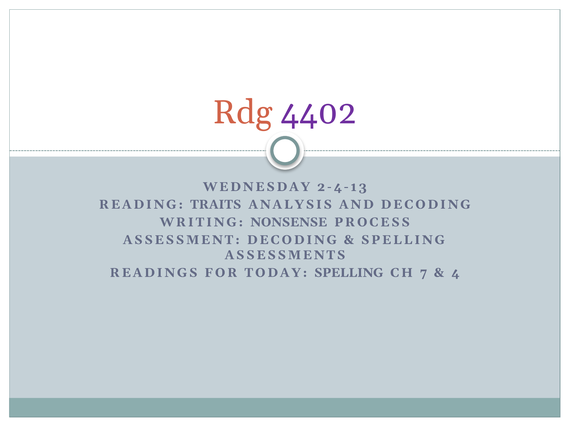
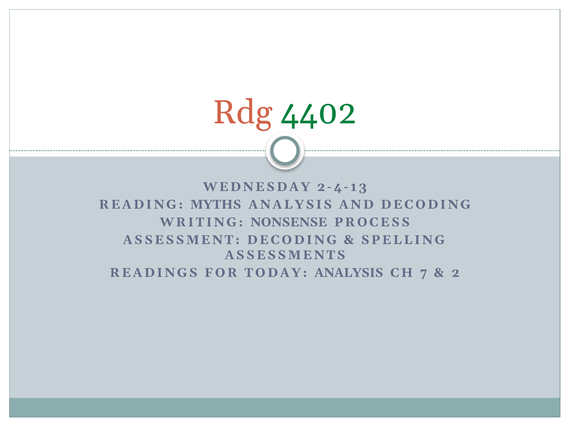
4402 colour: purple -> green (319, 113)
TRAITS: TRAITS -> MYTHS (216, 205)
TODAY SPELLING: SPELLING -> ANALYSIS (349, 273)
4: 4 -> 2 (455, 273)
